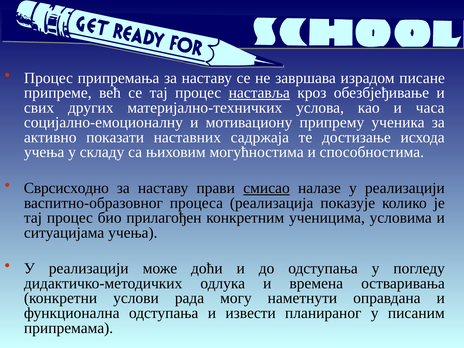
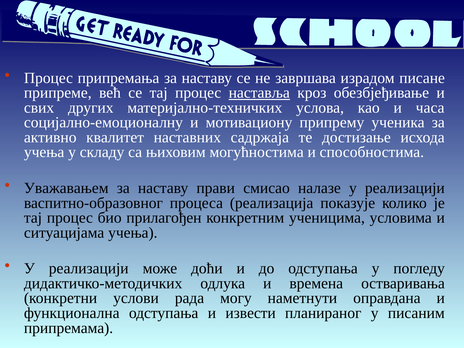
показати: показати -> квалитет (115, 137)
Сврсисходно: Сврсисходно -> Уважавањем (66, 188)
смисао underline: present -> none (267, 188)
